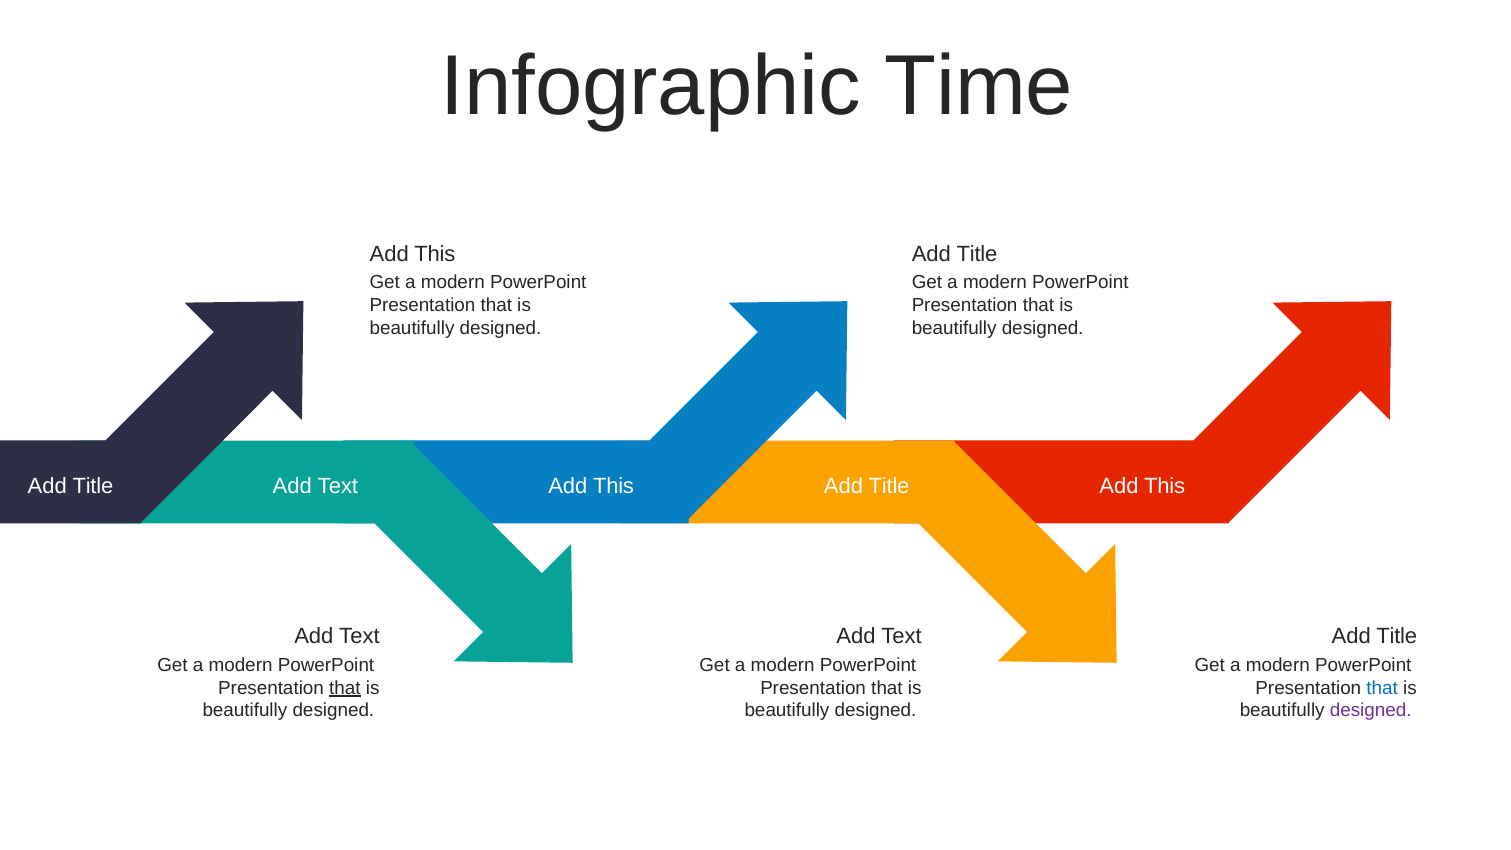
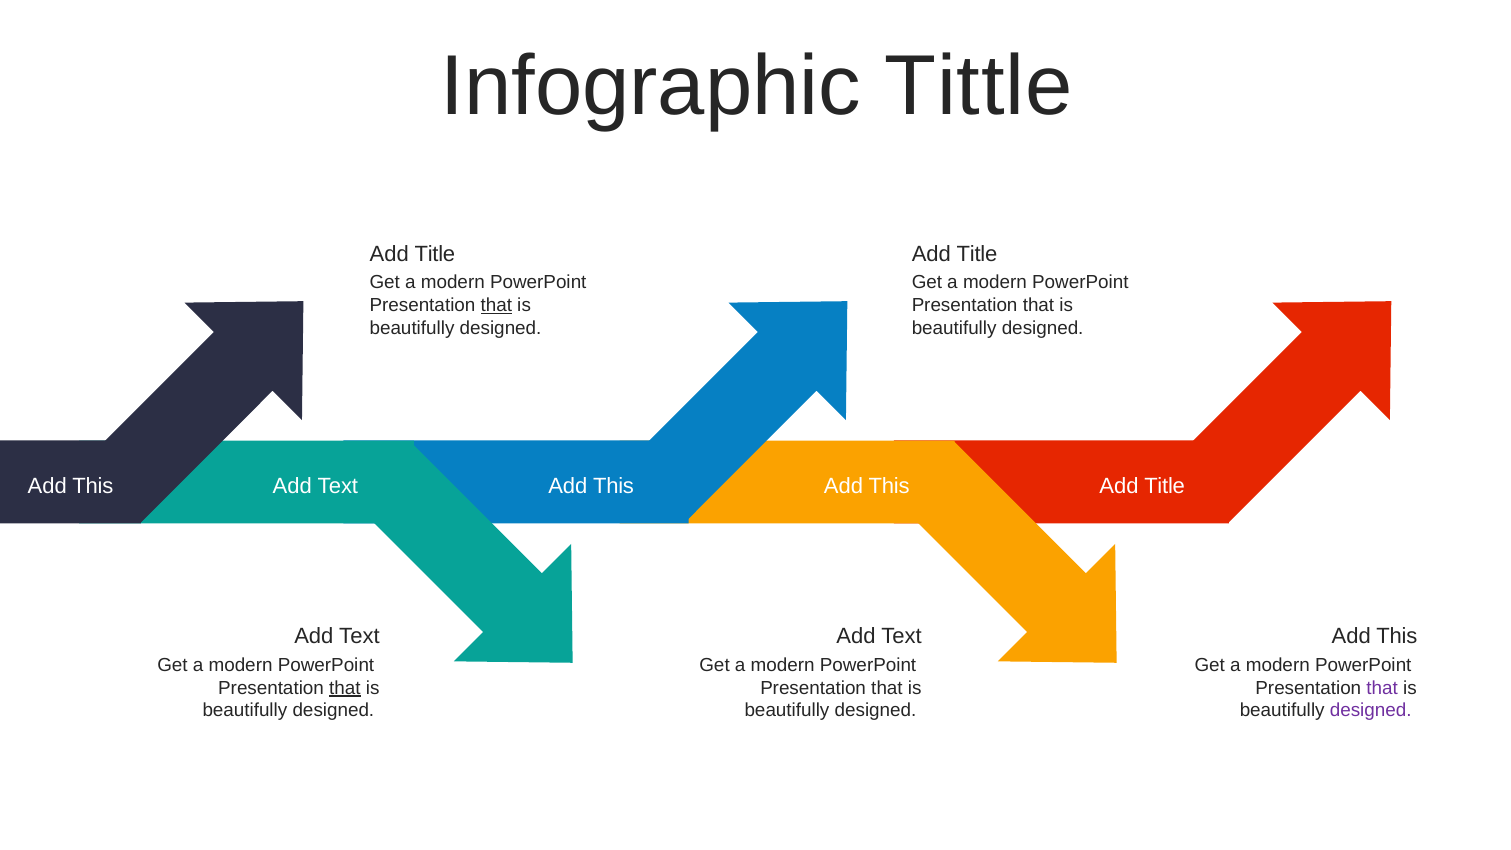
Time: Time -> Tittle (978, 86)
This: This -> Title (435, 254)
that underline: none -> present (496, 305)
Title: Title -> This (93, 487)
Title: Title -> This (889, 487)
This: This -> Title (1165, 487)
Title: Title -> This (1397, 637)
that colour: blue -> purple (1382, 688)
